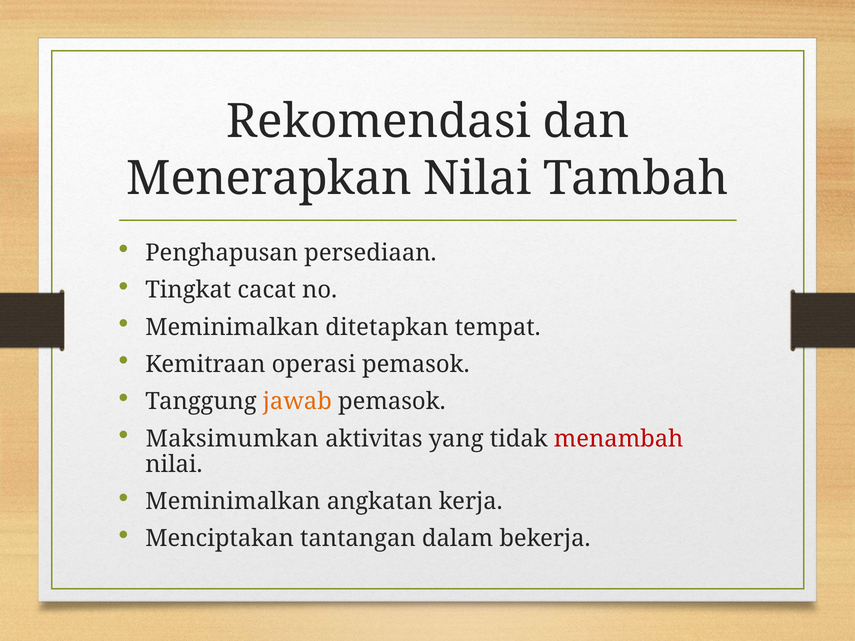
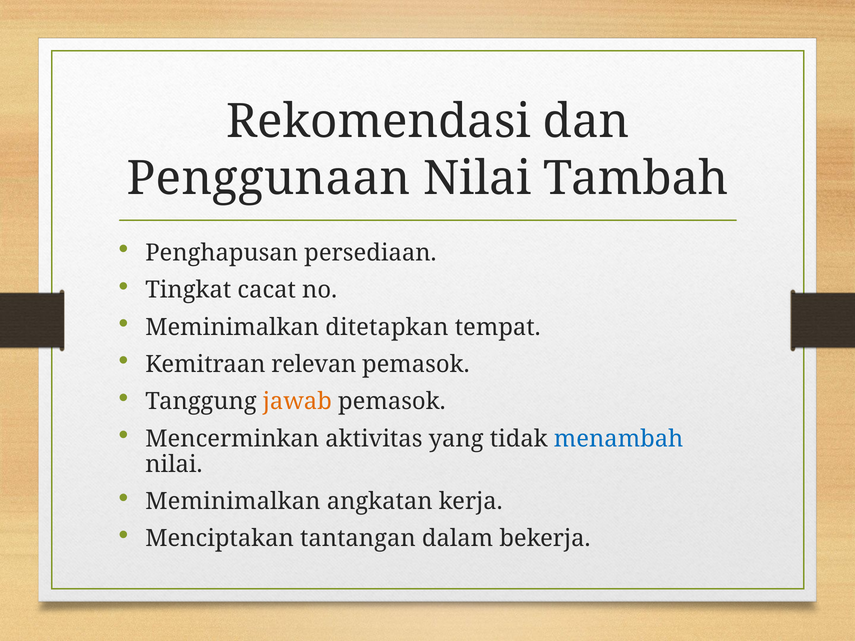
Menerapkan: Menerapkan -> Penggunaan (269, 179)
operasi: operasi -> relevan (314, 365)
Maksimumkan: Maksimumkan -> Mencerminkan (232, 439)
menambah colour: red -> blue (619, 439)
